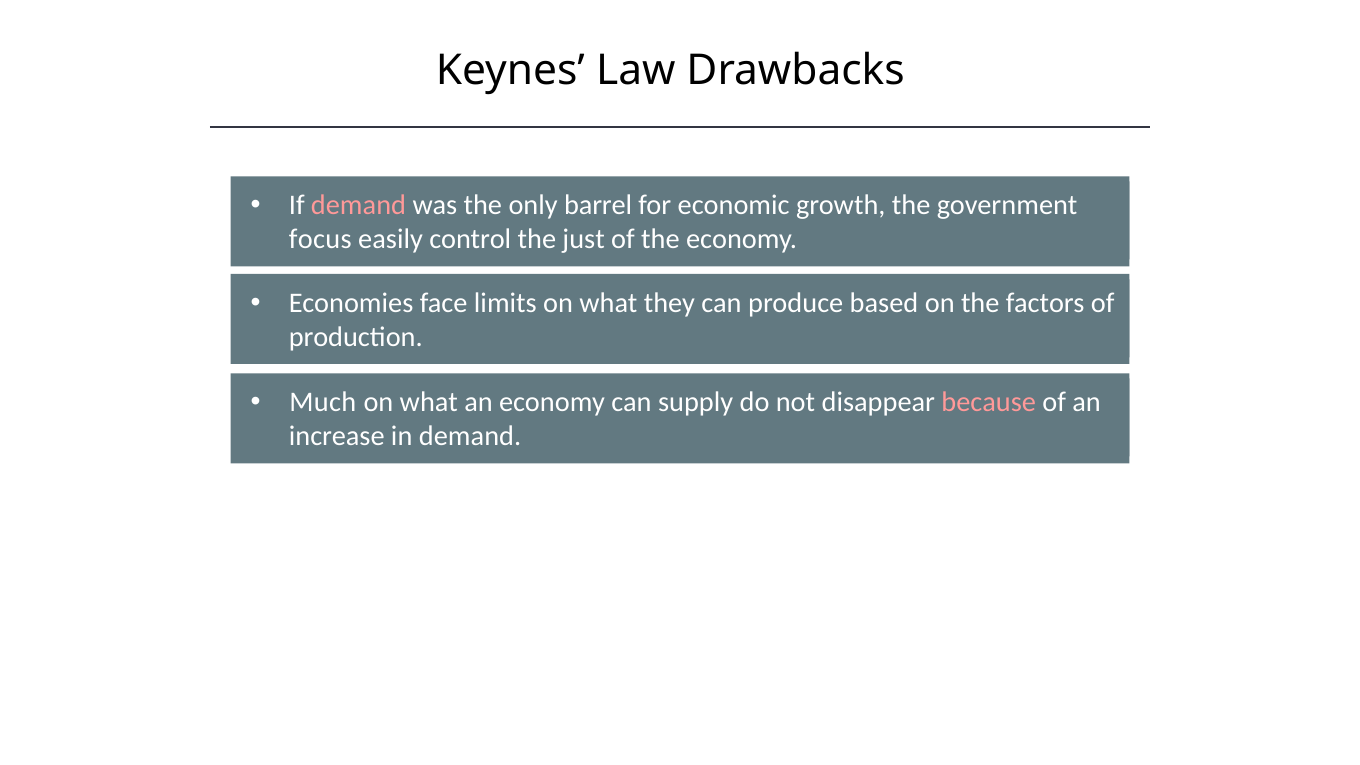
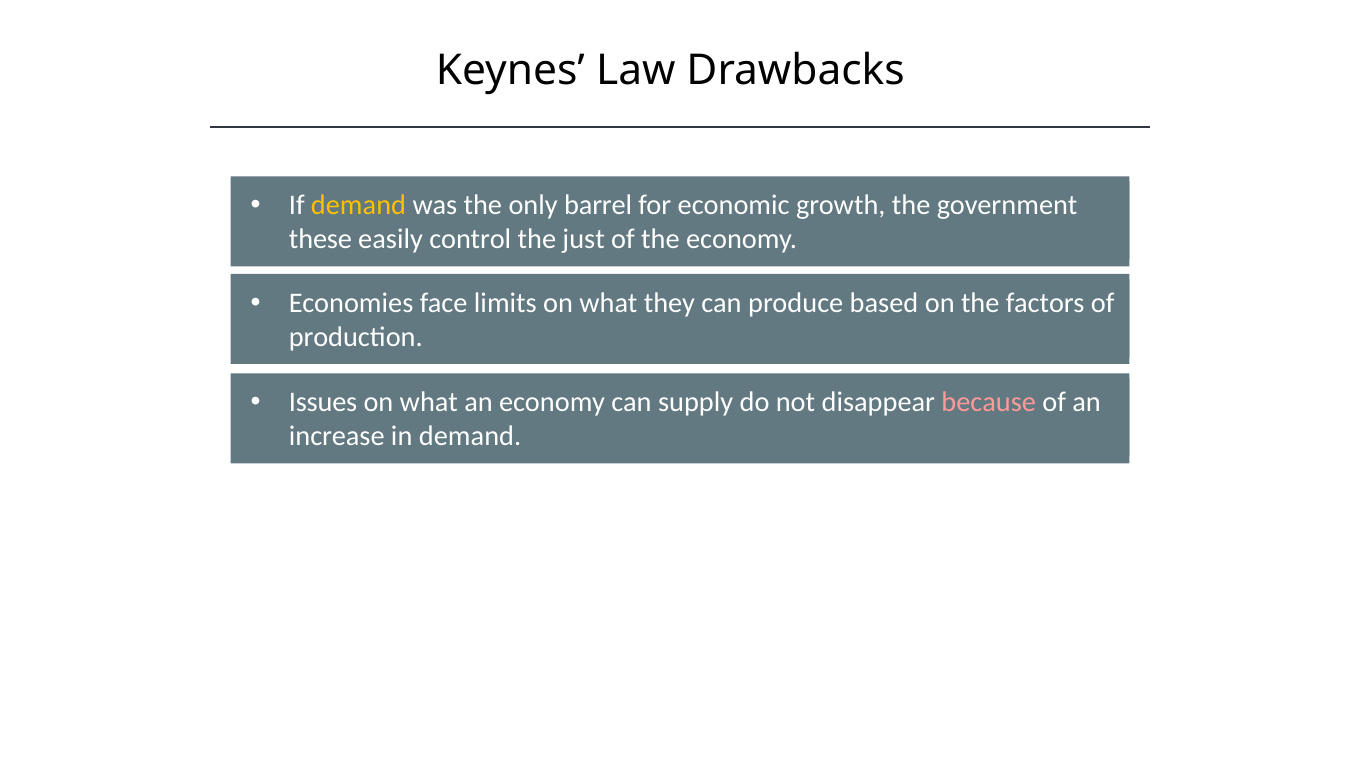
demand colour: pink -> yellow (359, 205)
focus: focus -> these (320, 239)
Much: Much -> Issues (323, 402)
